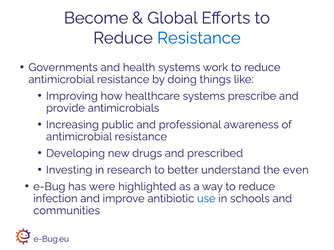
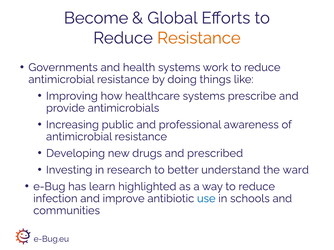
Resistance colour: blue -> orange (199, 38)
even: even -> ward (296, 170)
were: were -> learn (102, 187)
